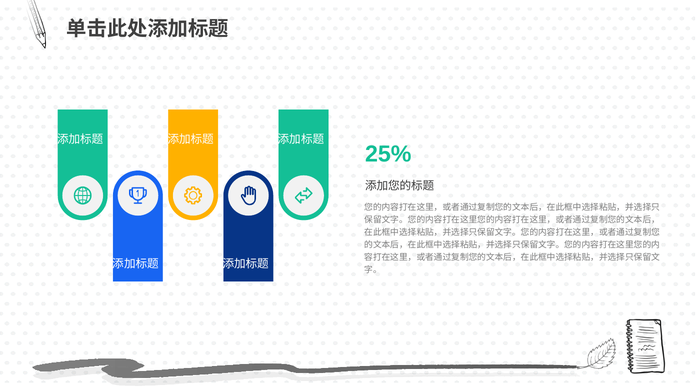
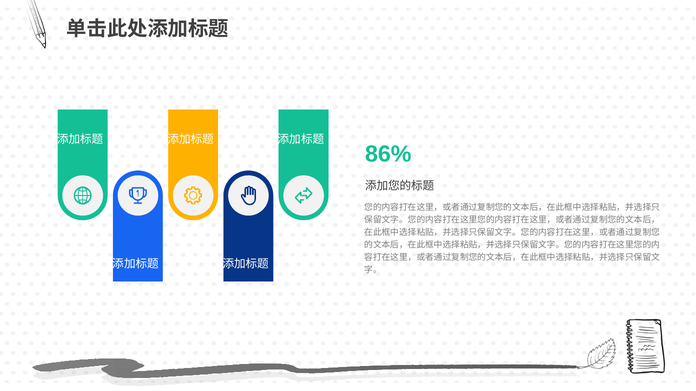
25%: 25% -> 86% (388, 155)
